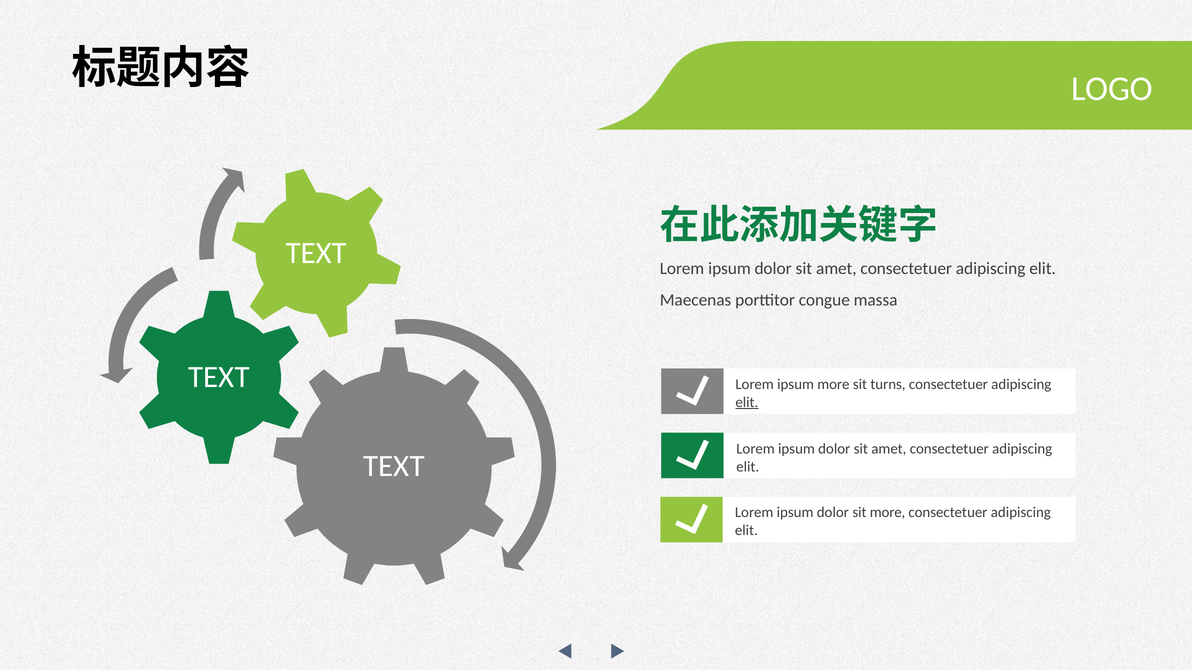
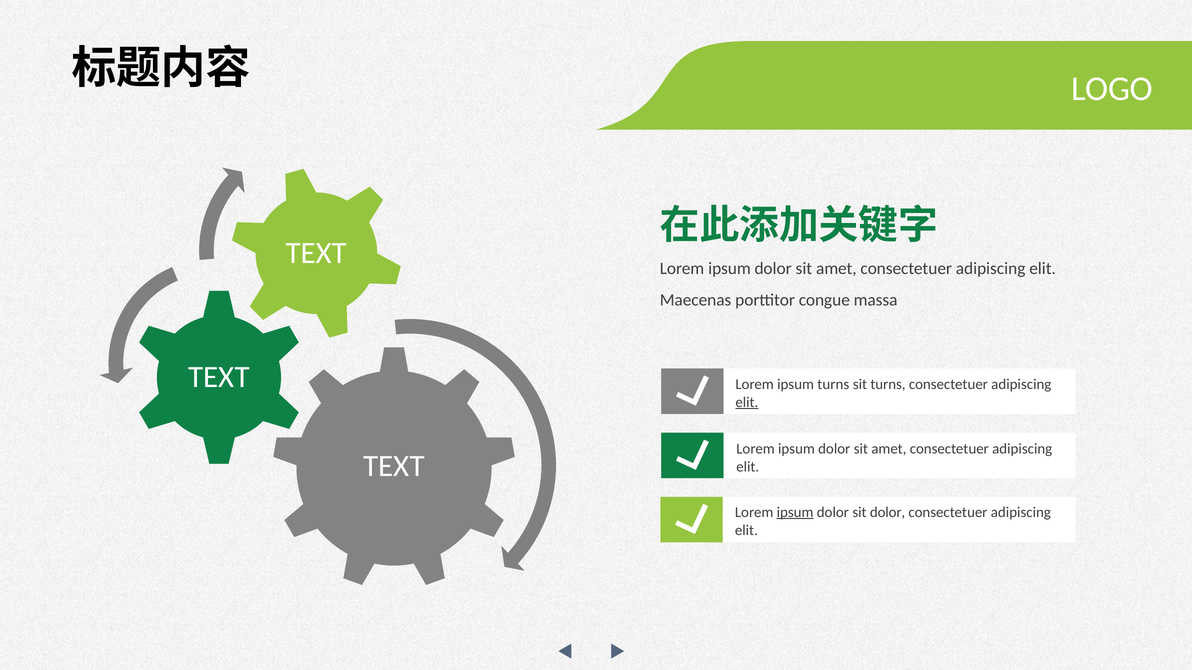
ipsum more: more -> turns (833, 385)
ipsum underline: none -> present (795, 513)
sit more: more -> dolor (888, 513)
